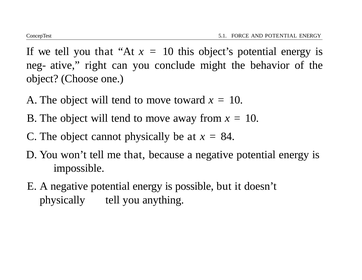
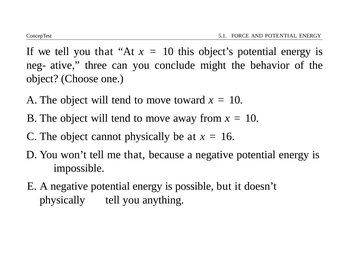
right: right -> three (96, 65)
84: 84 -> 16 (228, 136)
